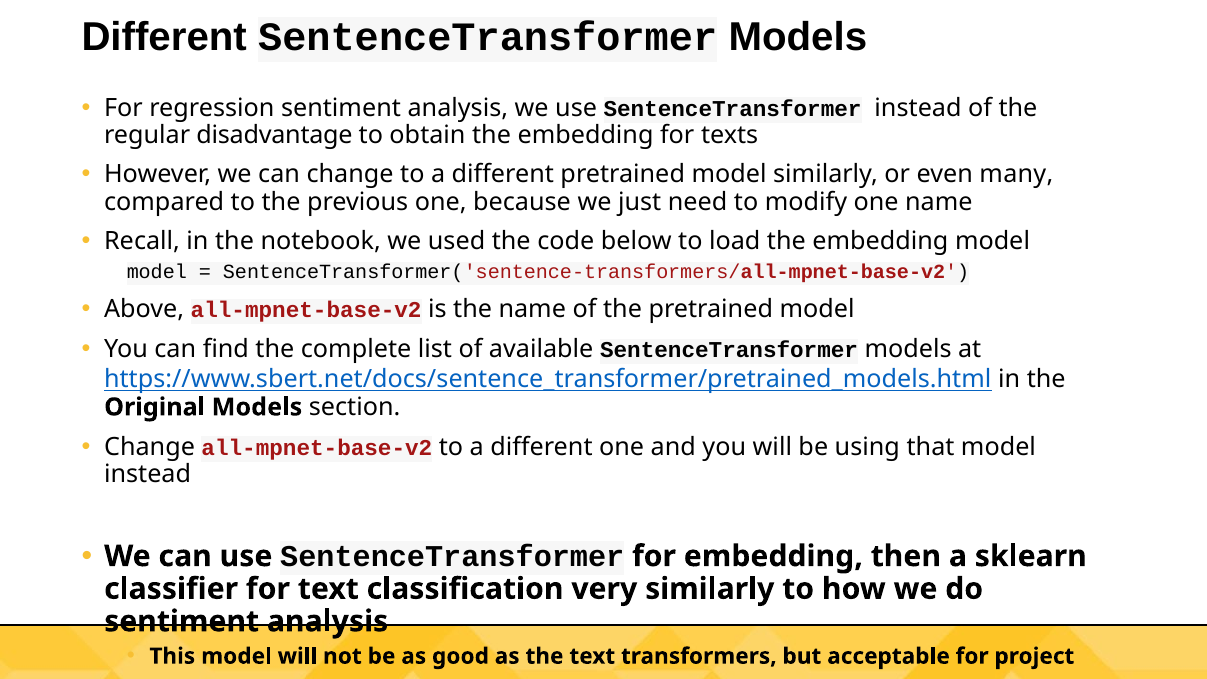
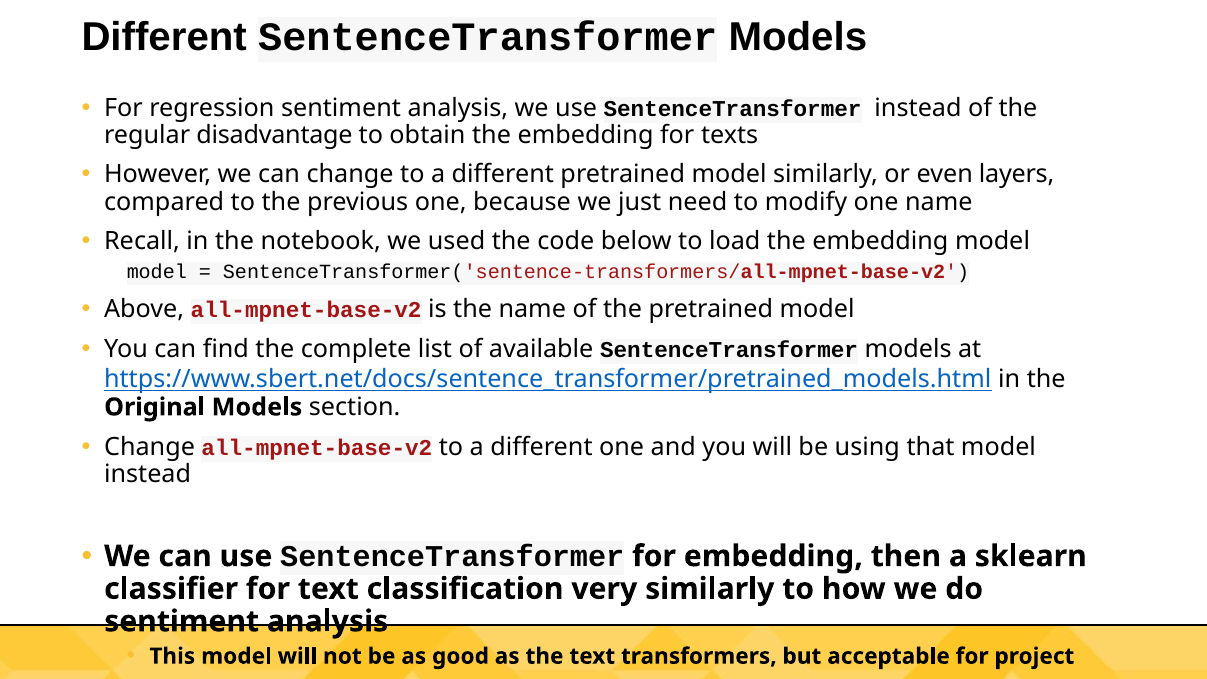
many: many -> layers (1017, 175)
